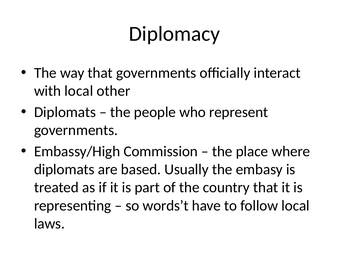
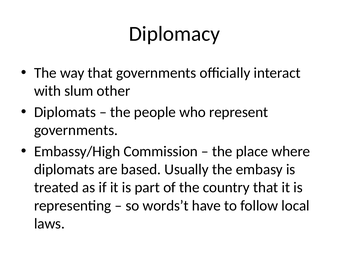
with local: local -> slum (79, 91)
